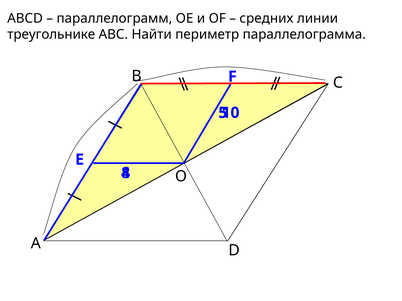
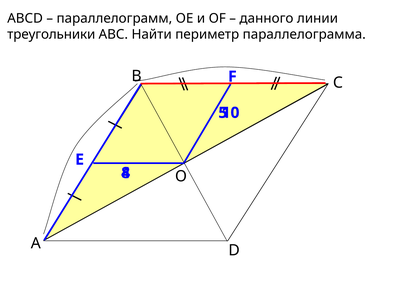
средних: средних -> данного (266, 18)
треугольнике: треугольнике -> треугольники (51, 34)
